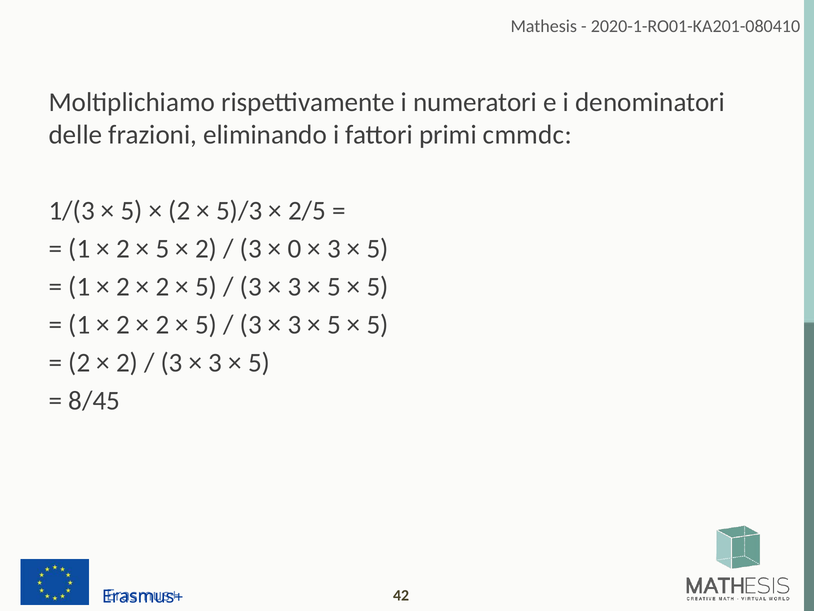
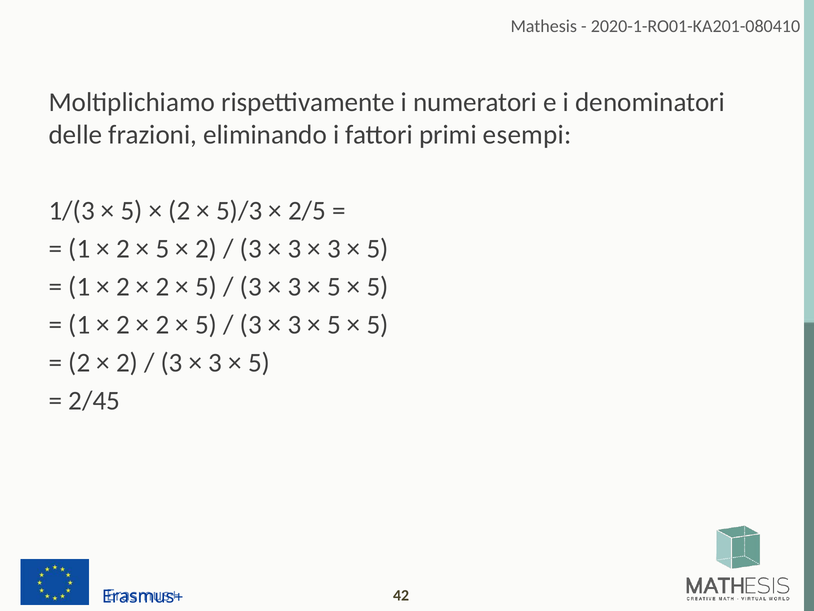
cmmdc: cmmdc -> esempi (527, 135)
0: 0 -> 3 (294, 249)
8/45: 8/45 -> 2/45 (94, 401)
